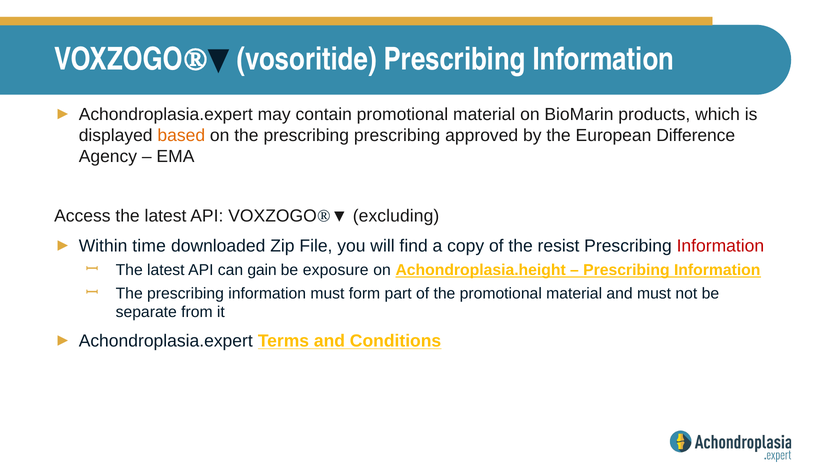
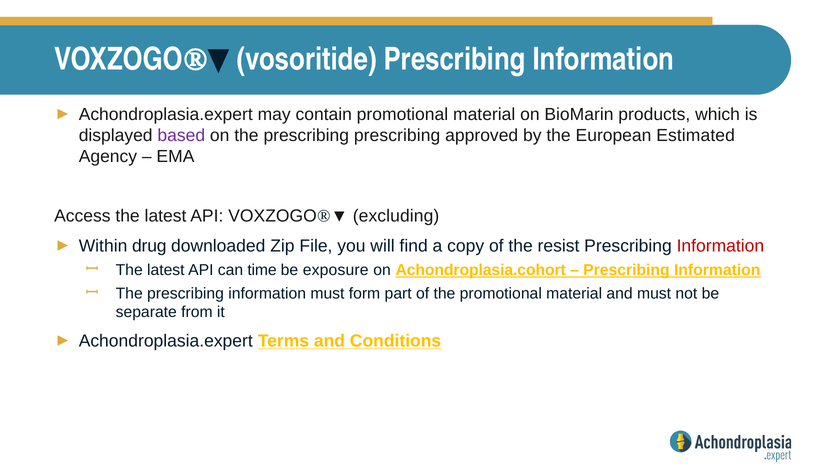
based colour: orange -> purple (181, 136)
Difference: Difference -> Estimated (696, 136)
time: time -> drug (149, 246)
gain: gain -> time (262, 270)
Achondroplasia.height: Achondroplasia.height -> Achondroplasia.cohort (481, 270)
